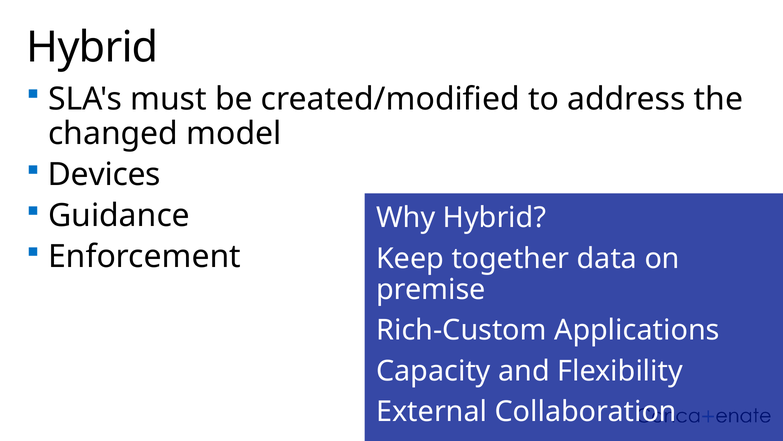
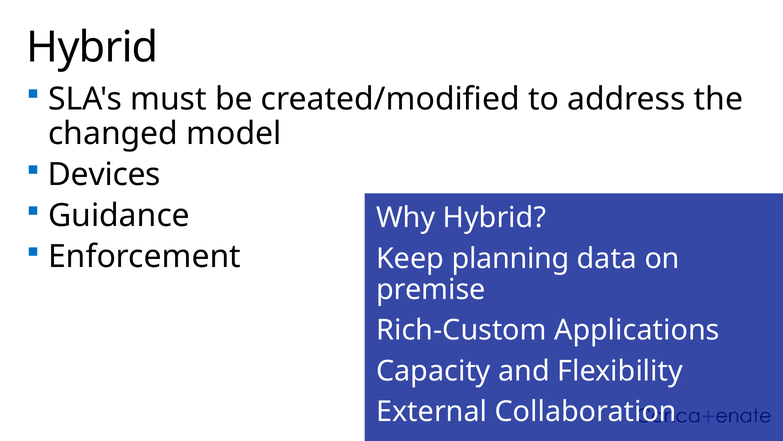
together: together -> planning (511, 258)
